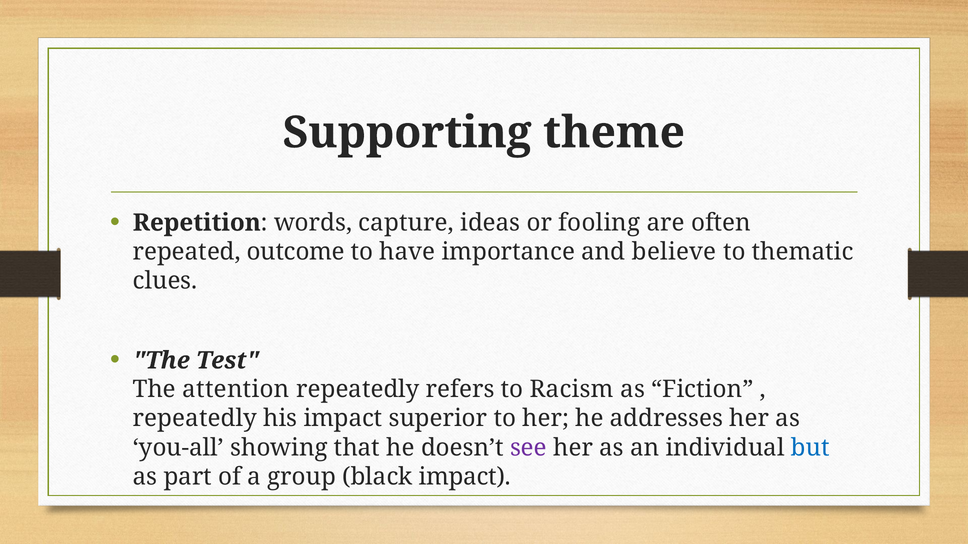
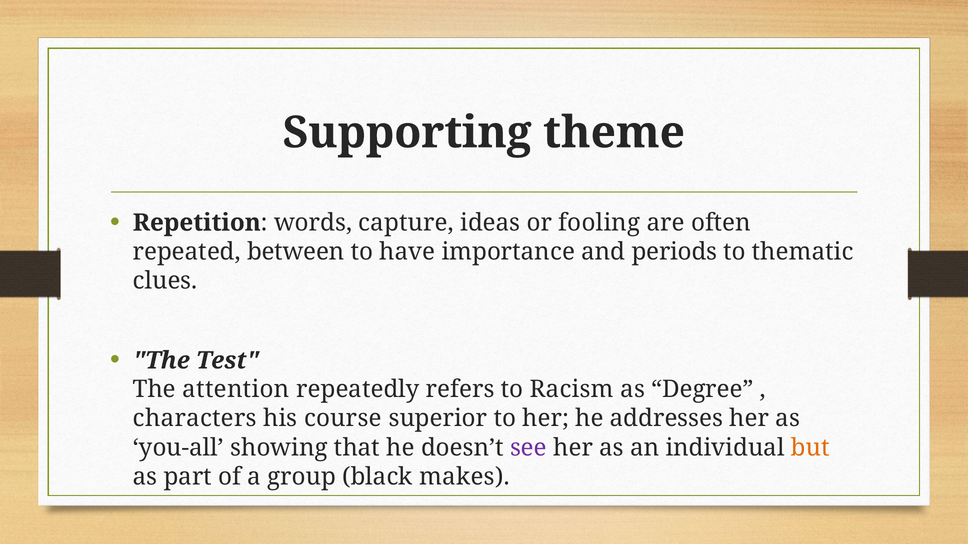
outcome: outcome -> between (296, 252)
believe: believe -> periods (674, 252)
Fiction: Fiction -> Degree (702, 390)
repeatedly: repeatedly -> characters (195, 419)
his impact: impact -> course (343, 419)
but colour: blue -> orange (810, 448)
black impact: impact -> makes (464, 477)
